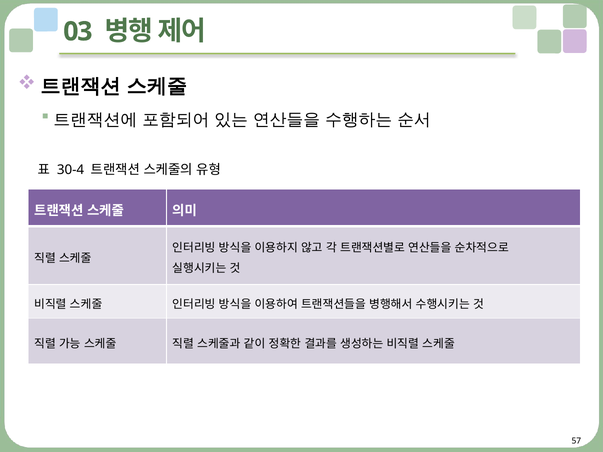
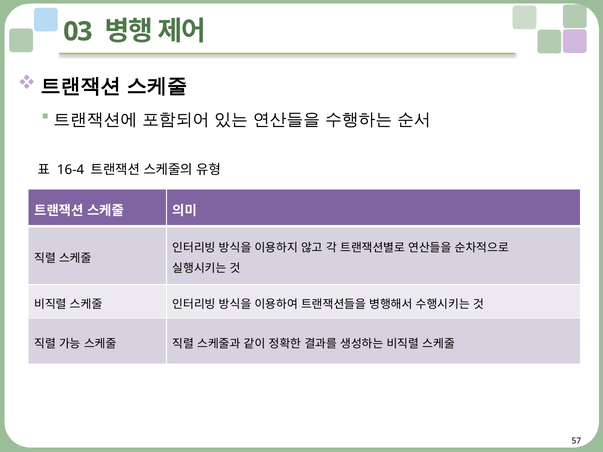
30-4: 30-4 -> 16-4 (71, 170)
